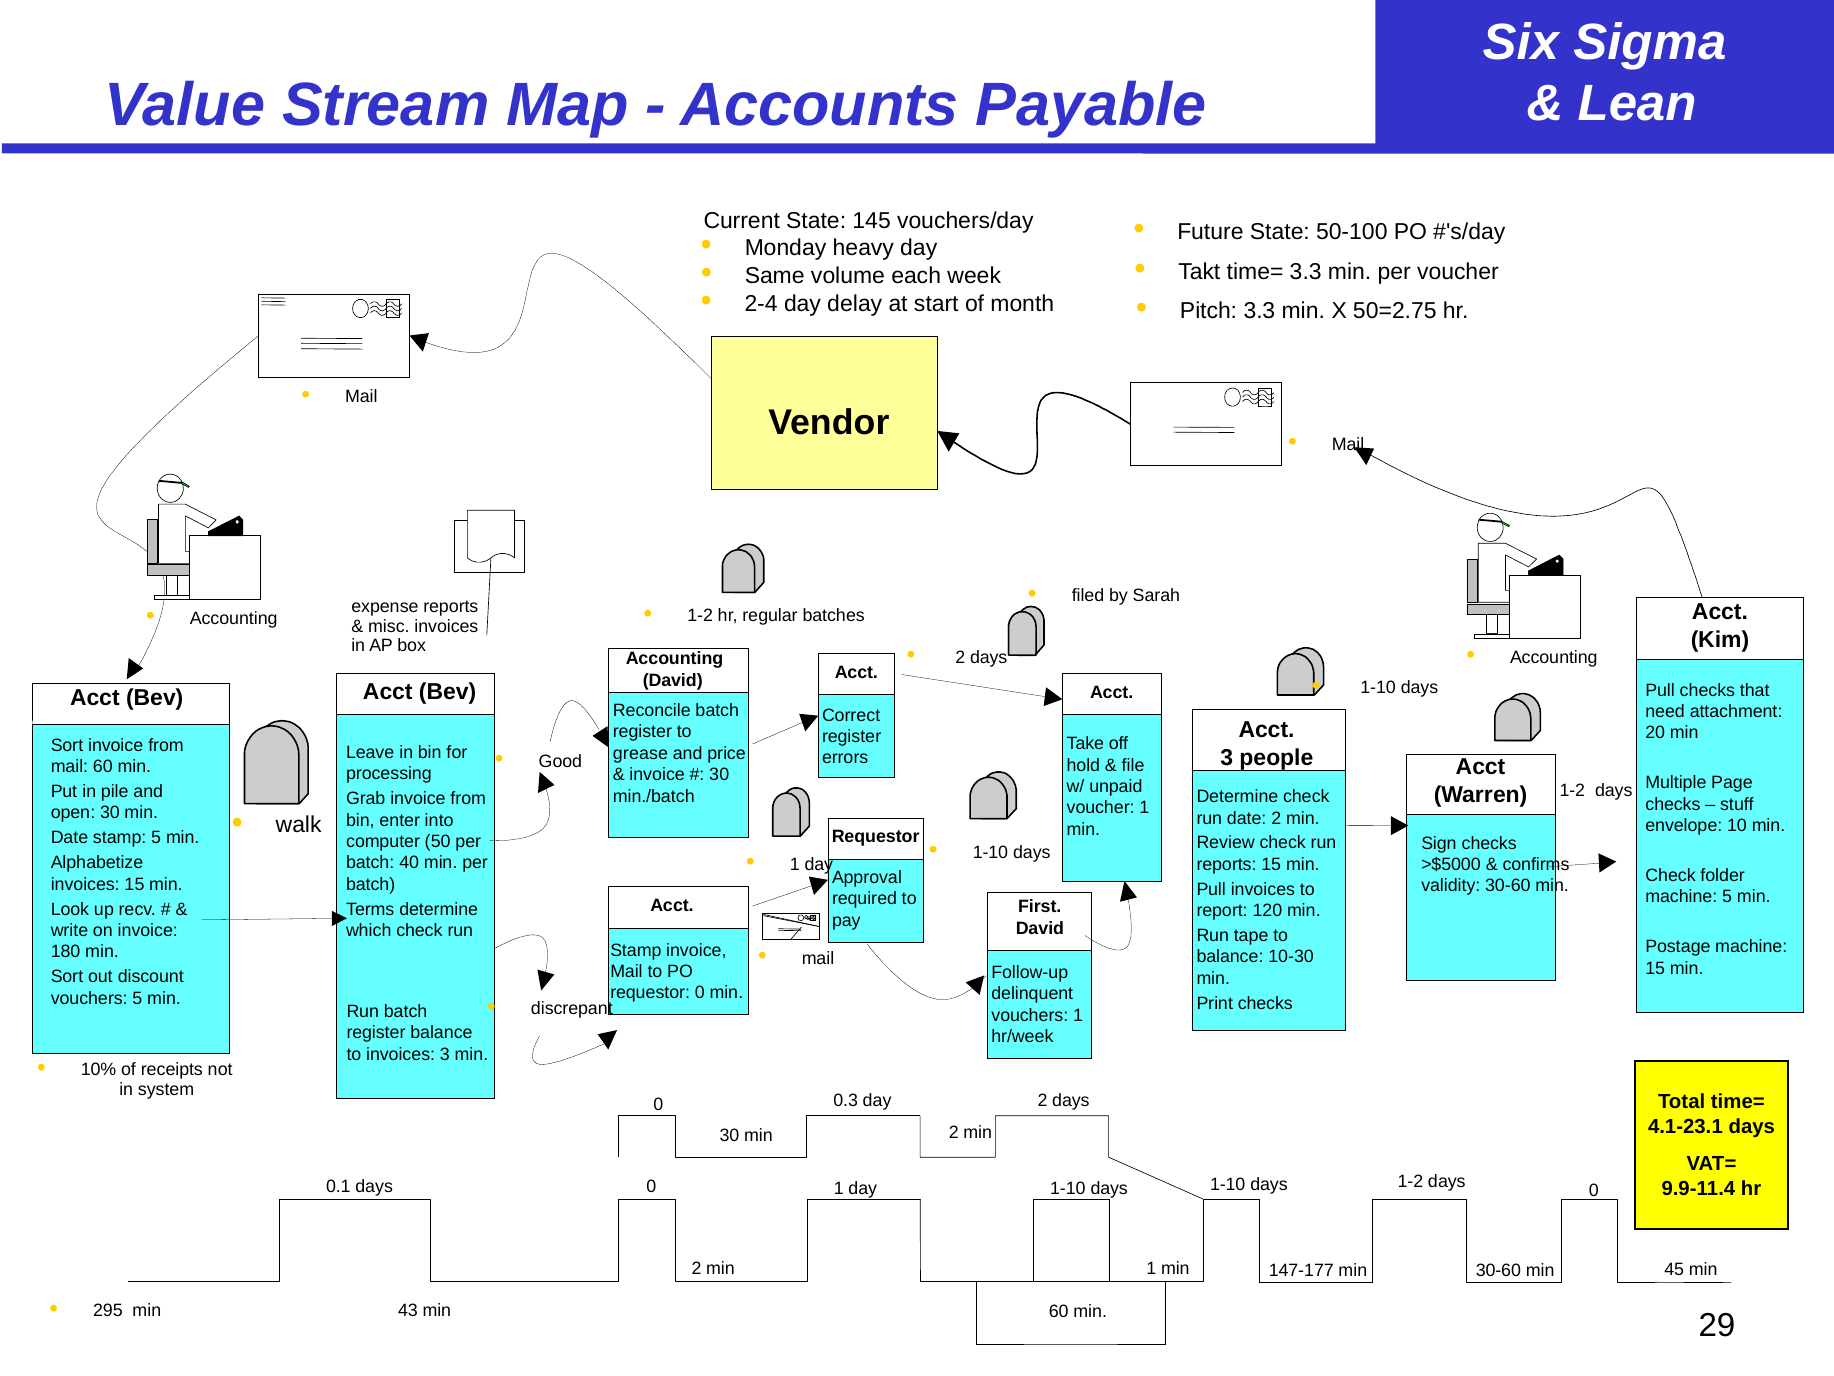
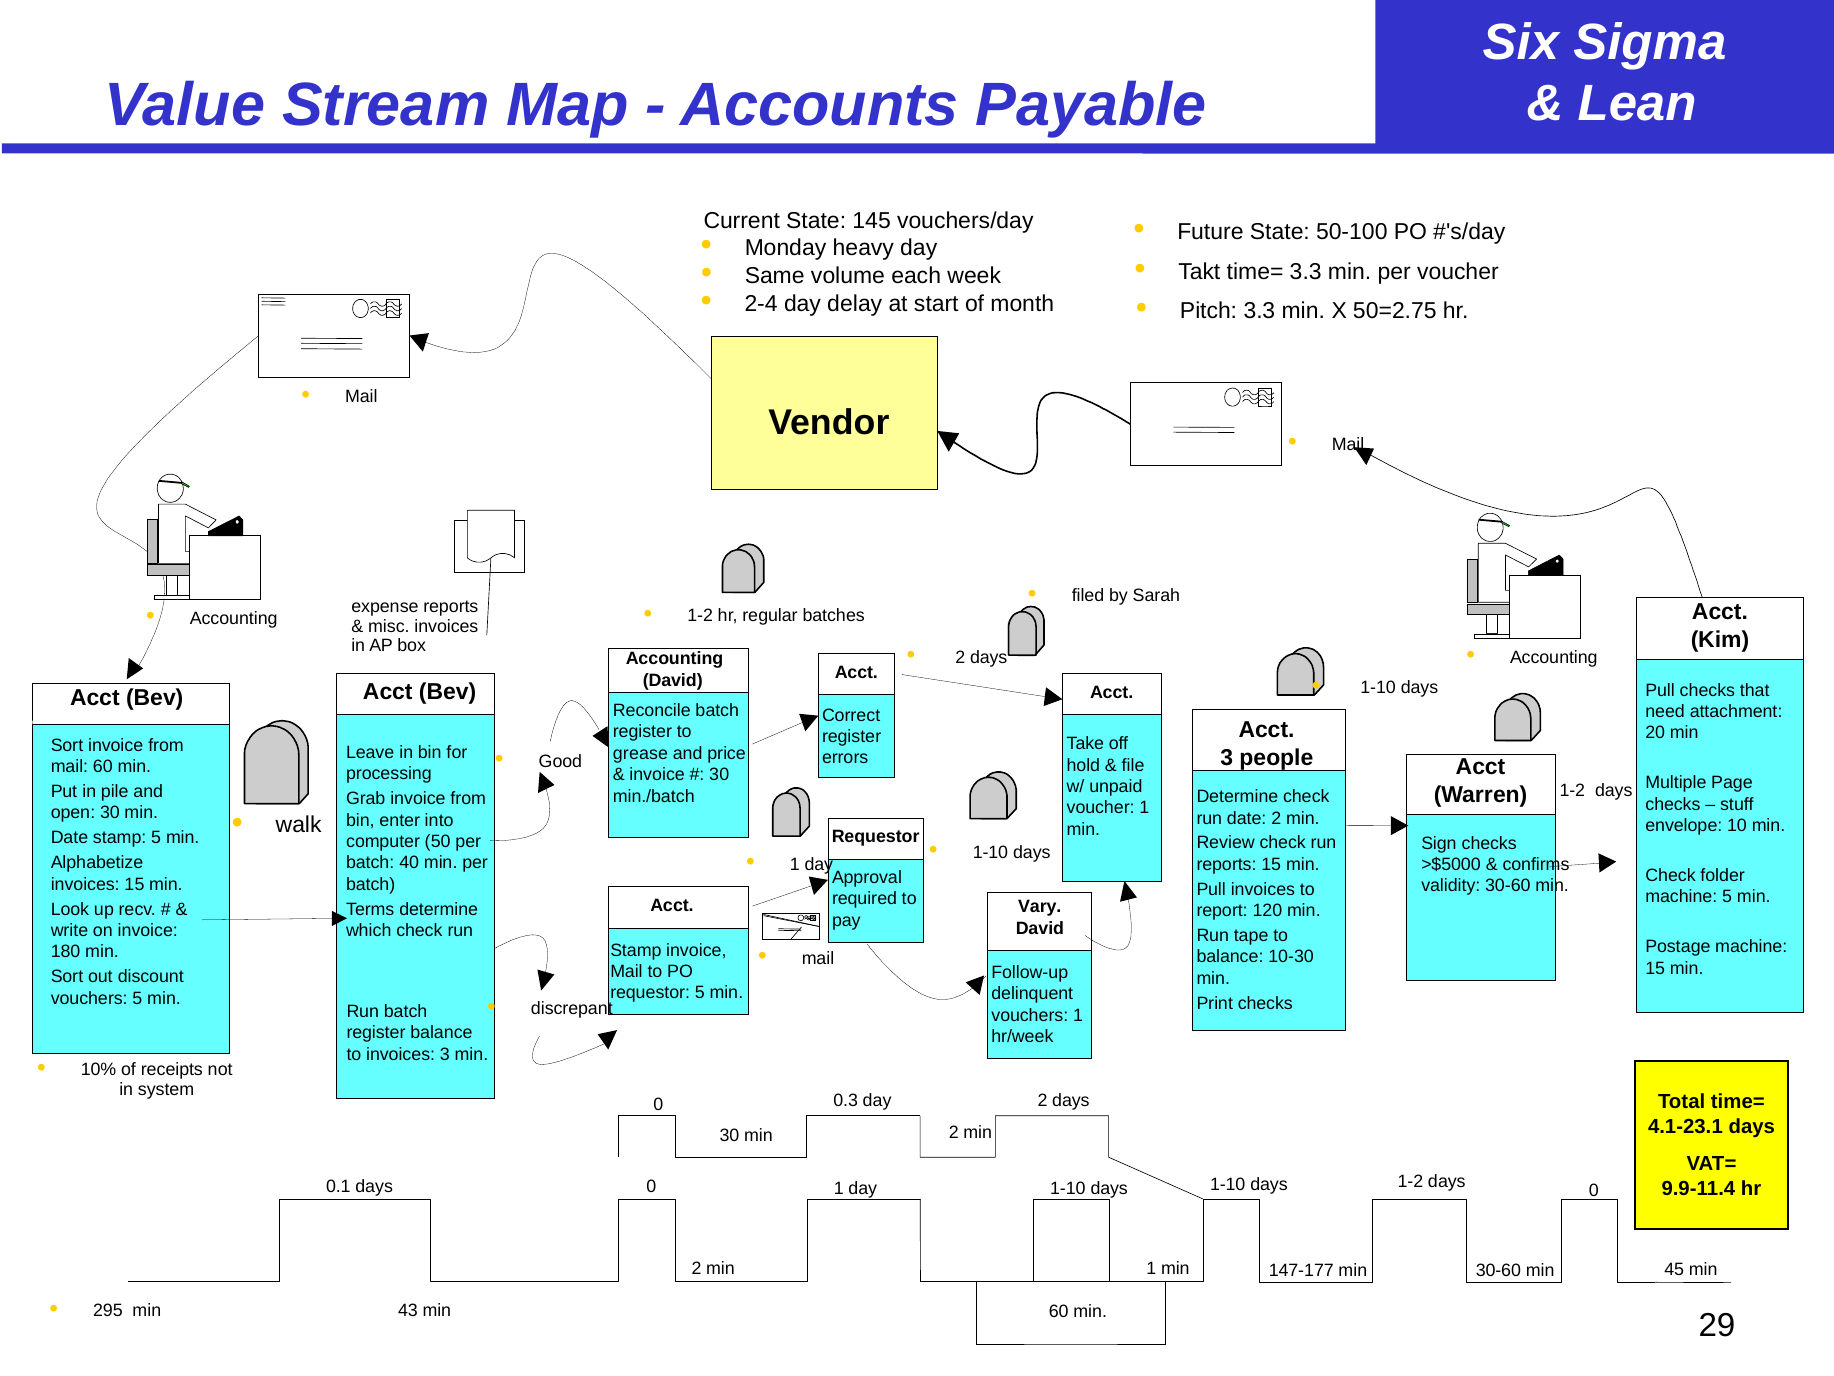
First: First -> Vary (1040, 906)
requestor 0: 0 -> 5 (700, 993)
